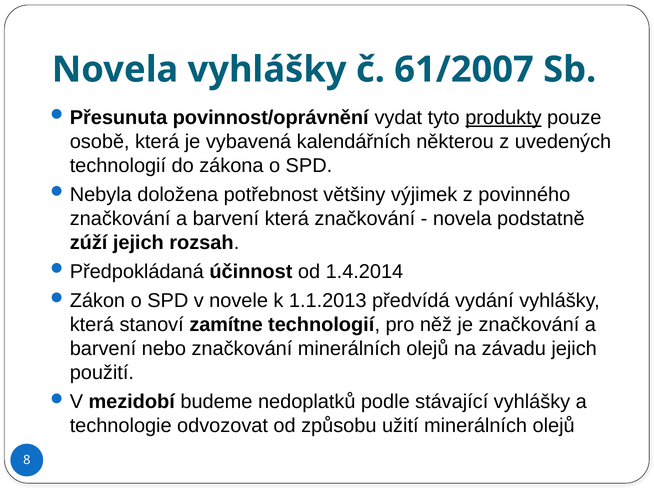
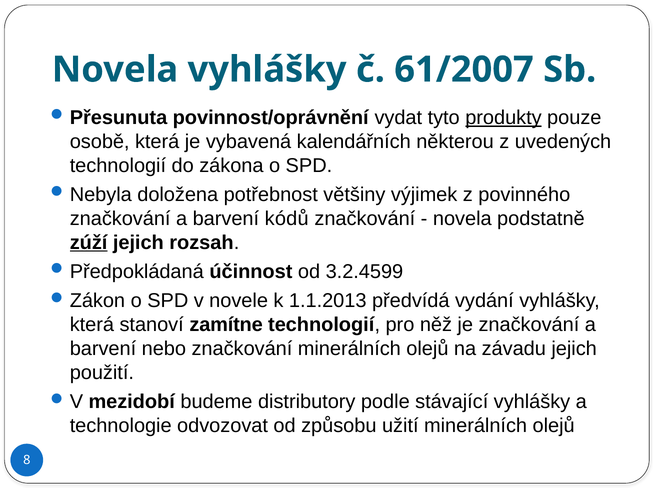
barvení která: která -> kódů (287, 219)
zúží underline: none -> present (89, 243)
1.4.2014: 1.4.2014 -> 3.2.4599 (364, 272)
nedoplatků: nedoplatků -> distributory (307, 402)
